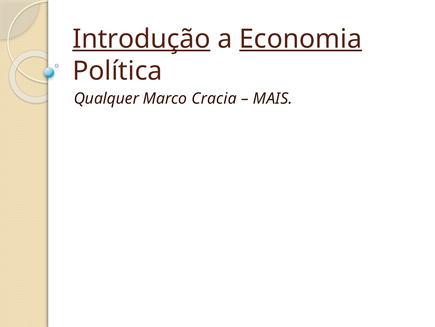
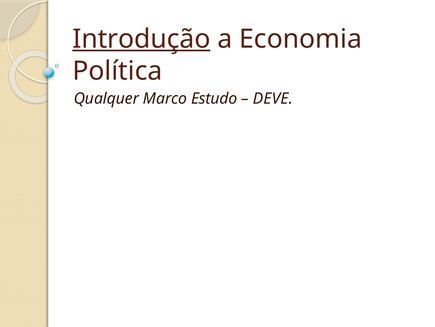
Economia underline: present -> none (301, 39)
Cracia: Cracia -> Estudo (214, 99)
MAIS: MAIS -> DEVE (273, 99)
